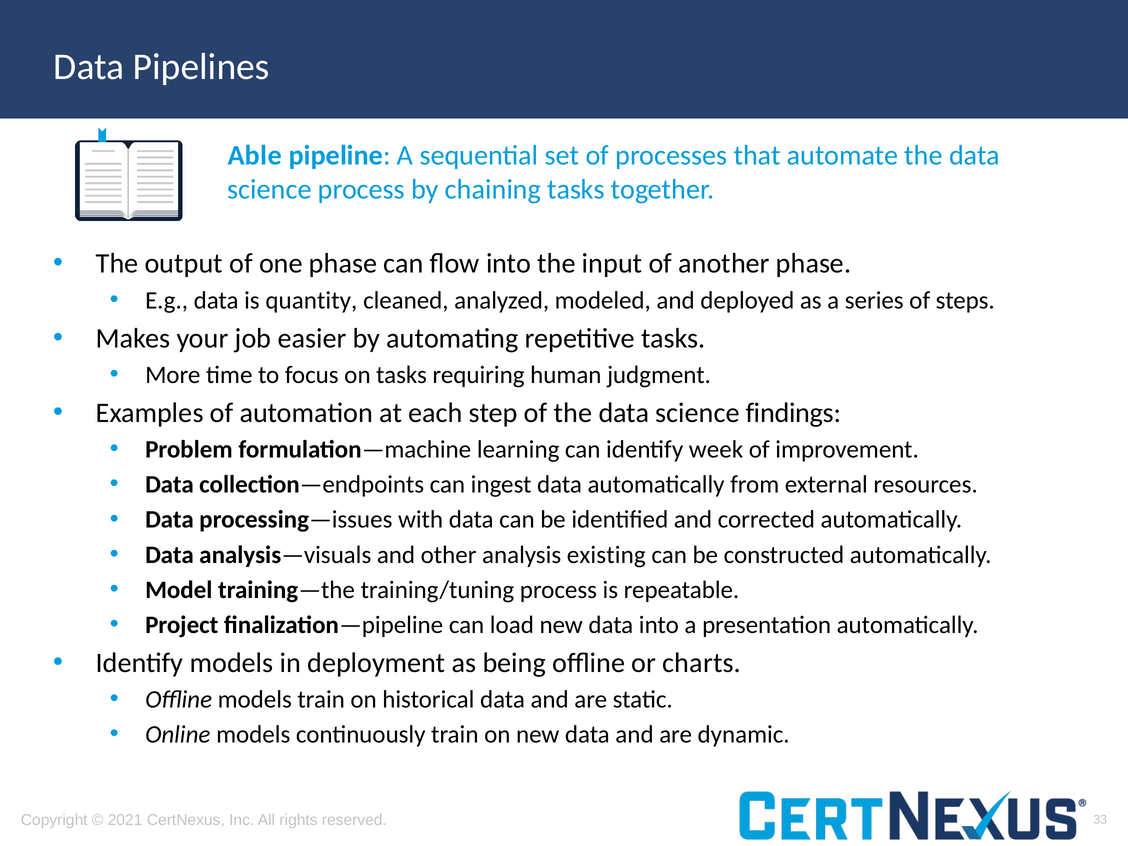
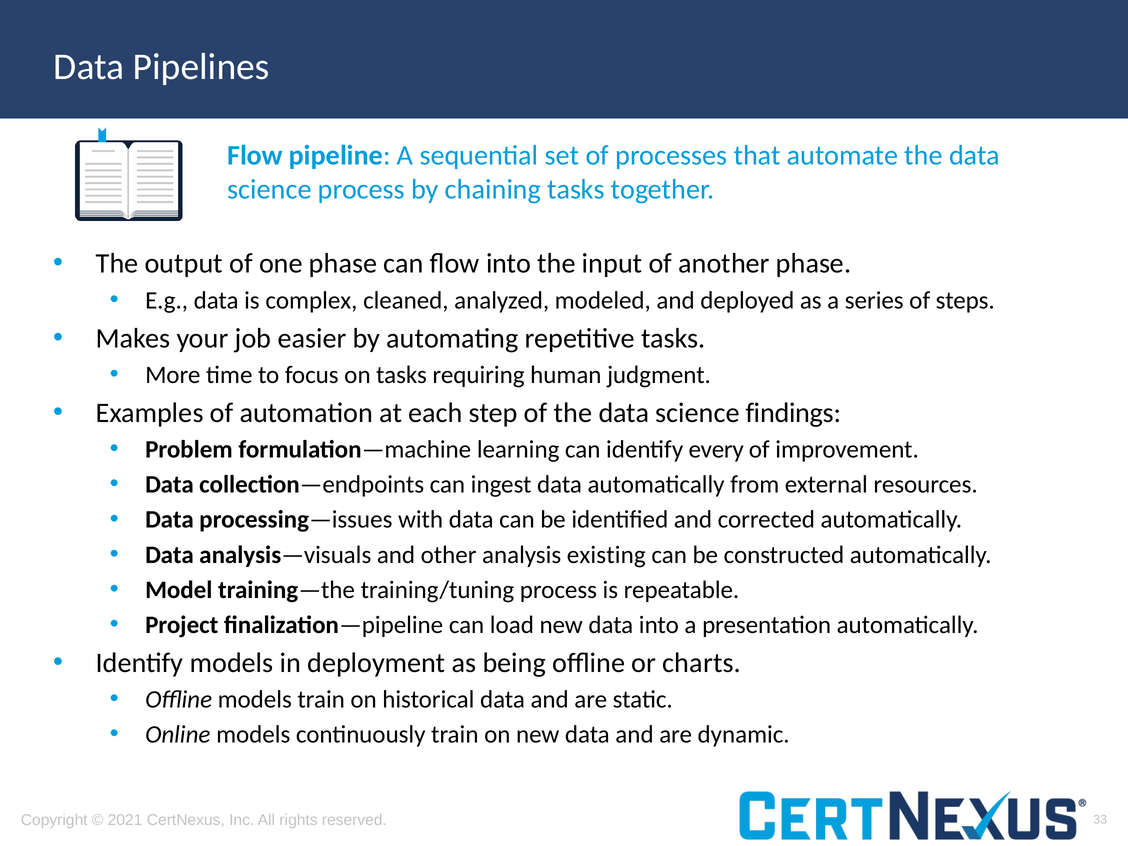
Able: Able -> Flow (255, 155)
quantity: quantity -> complex (311, 300)
week: week -> every (716, 450)
